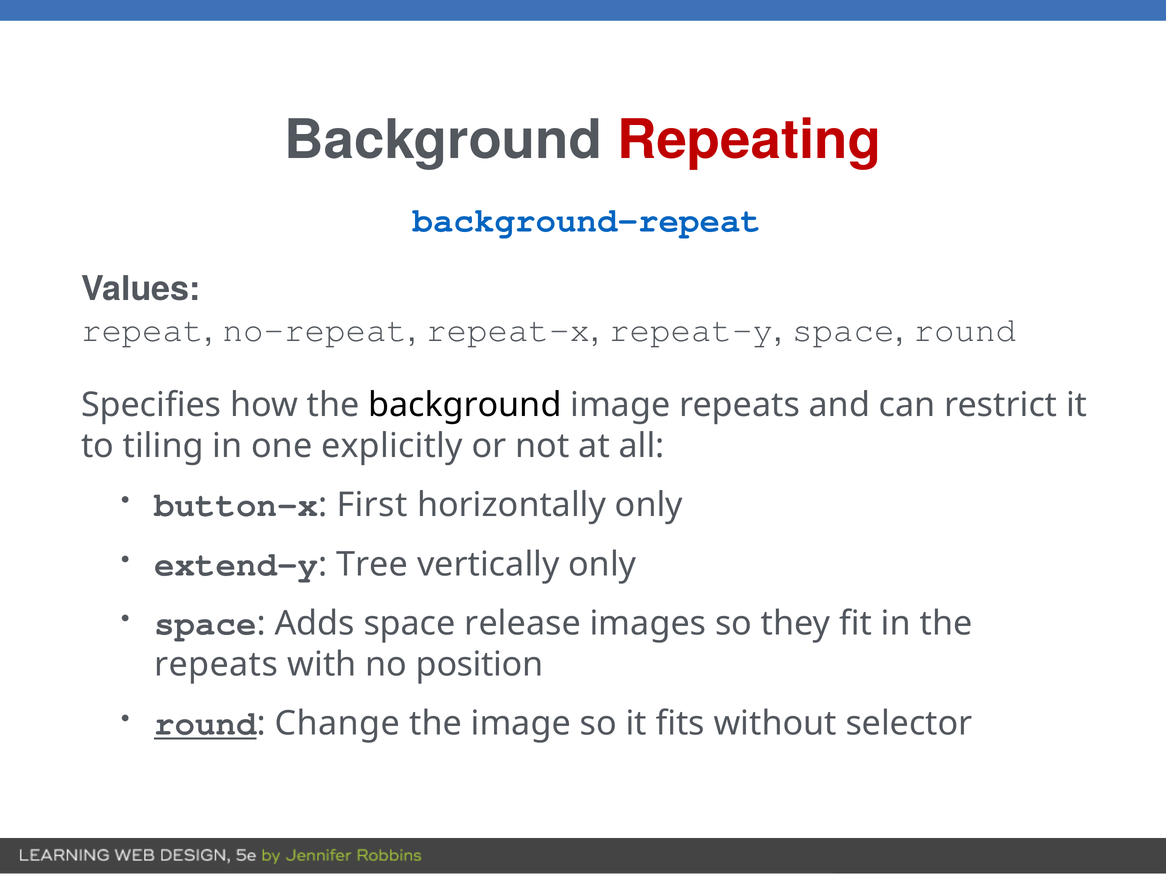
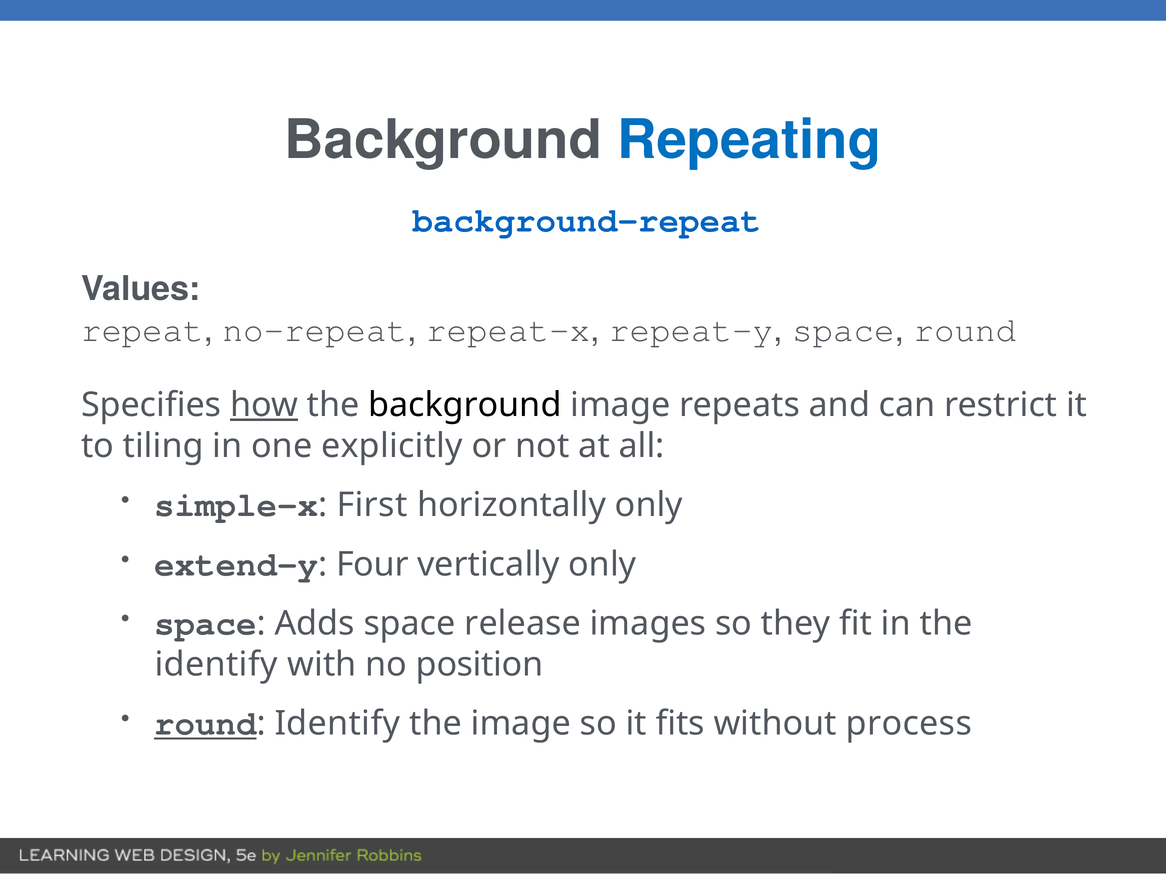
Repeating colour: red -> blue (749, 140)
how underline: none -> present (264, 405)
button-x: button-x -> simple-x (236, 505)
Tree: Tree -> Four (372, 565)
repeats: repeats -> identify (216, 665)
Change: Change -> Identify (337, 724)
selector: selector -> process (909, 724)
